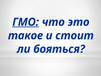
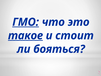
такое underline: none -> present (25, 35)
